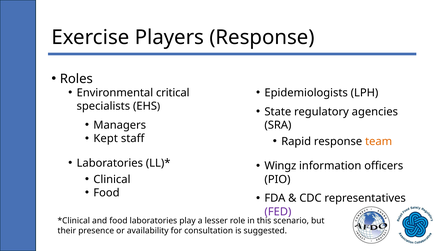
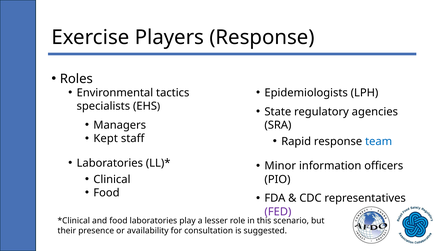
critical: critical -> tactics (173, 93)
team colour: orange -> blue (379, 142)
Wingz: Wingz -> Minor (280, 166)
